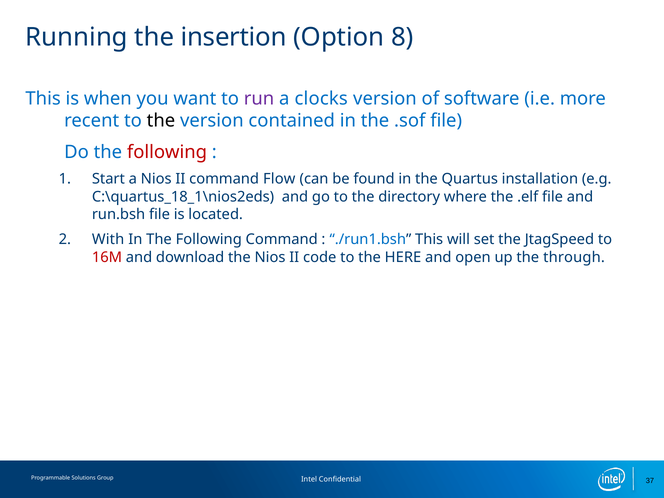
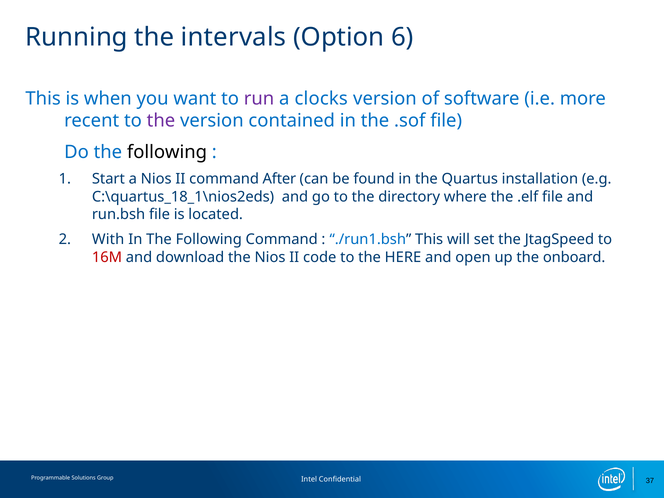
insertion: insertion -> intervals (234, 37)
8: 8 -> 6 (402, 37)
the colour: black -> purple (161, 121)
following colour: red -> black (167, 152)
Flow: Flow -> After (279, 179)
through: through -> onboard (574, 257)
